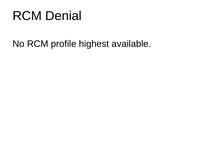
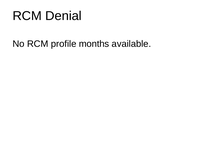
highest: highest -> months (94, 44)
